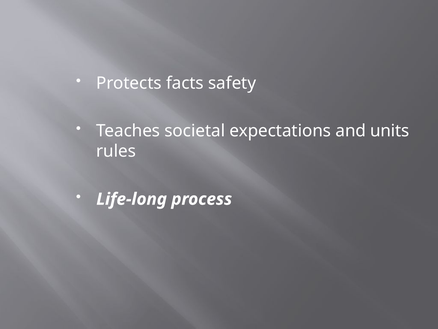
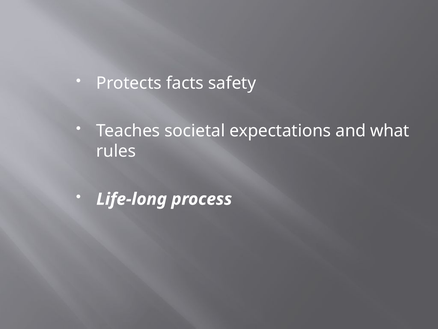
units: units -> what (390, 131)
